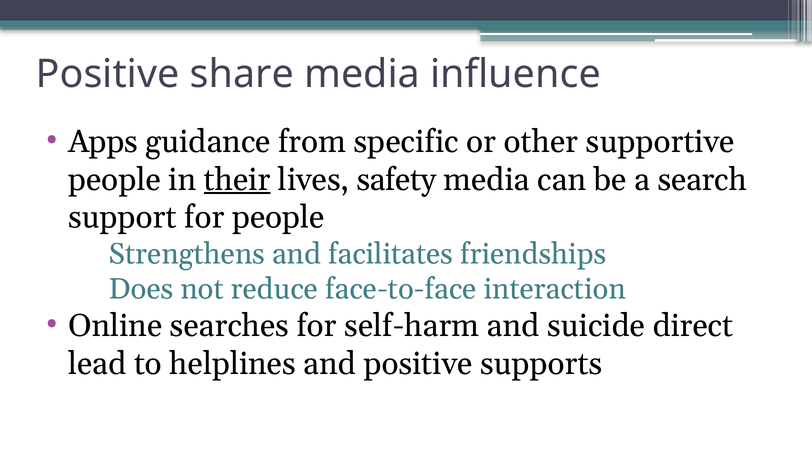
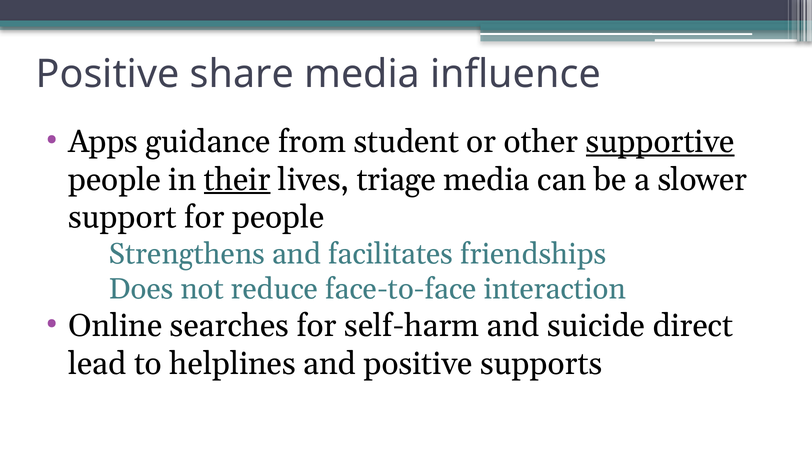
specific: specific -> student (406, 142)
supportive underline: none -> present (660, 142)
safety: safety -> triage (396, 180)
search: search -> slower (702, 180)
